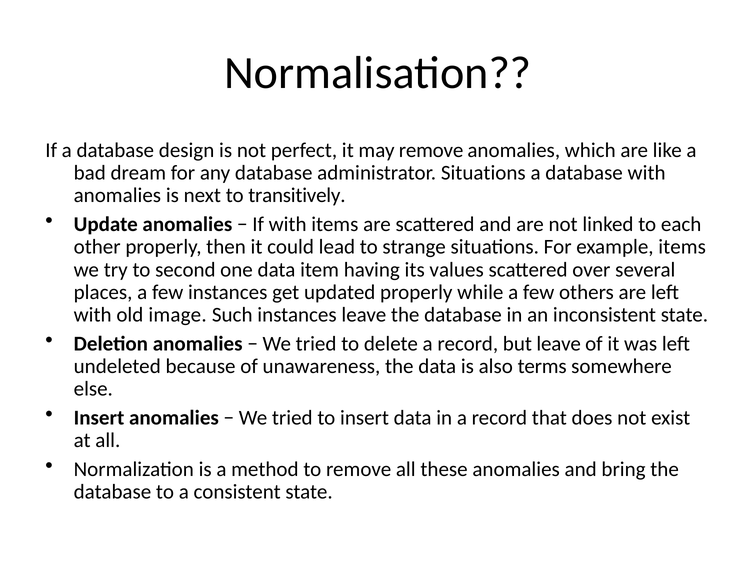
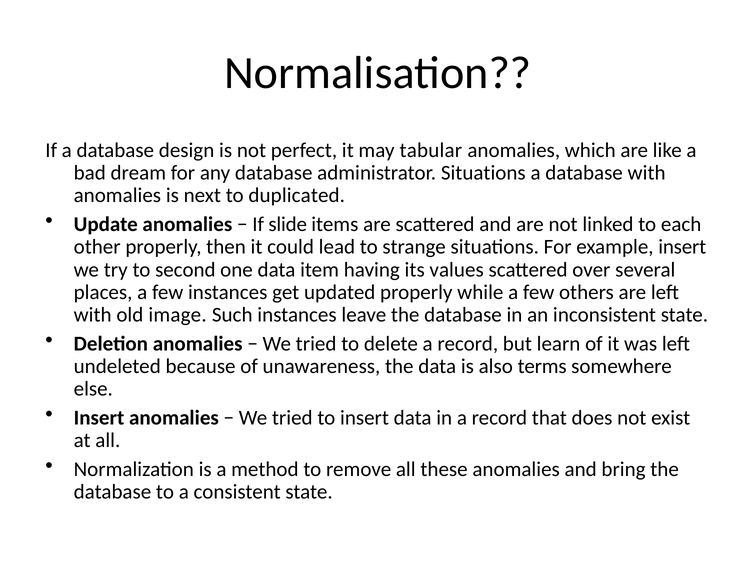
may remove: remove -> tabular (431, 150)
transitively: transitively -> duplicated (297, 196)
If with: with -> slide (288, 224)
example items: items -> insert (682, 247)
but leave: leave -> learn (559, 344)
